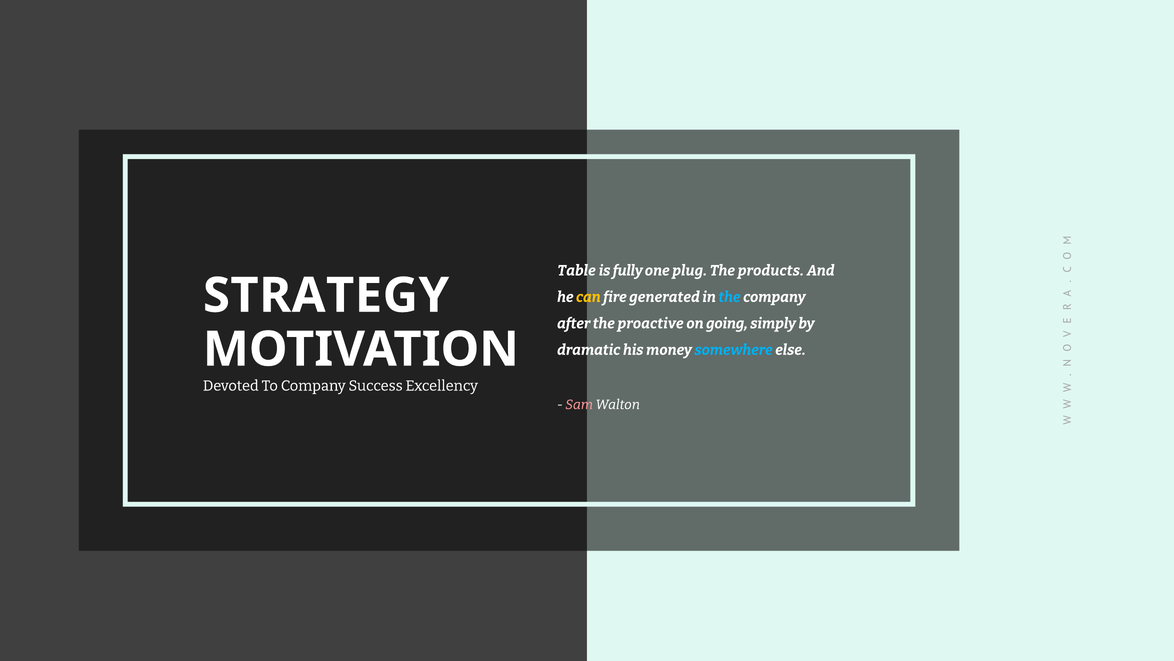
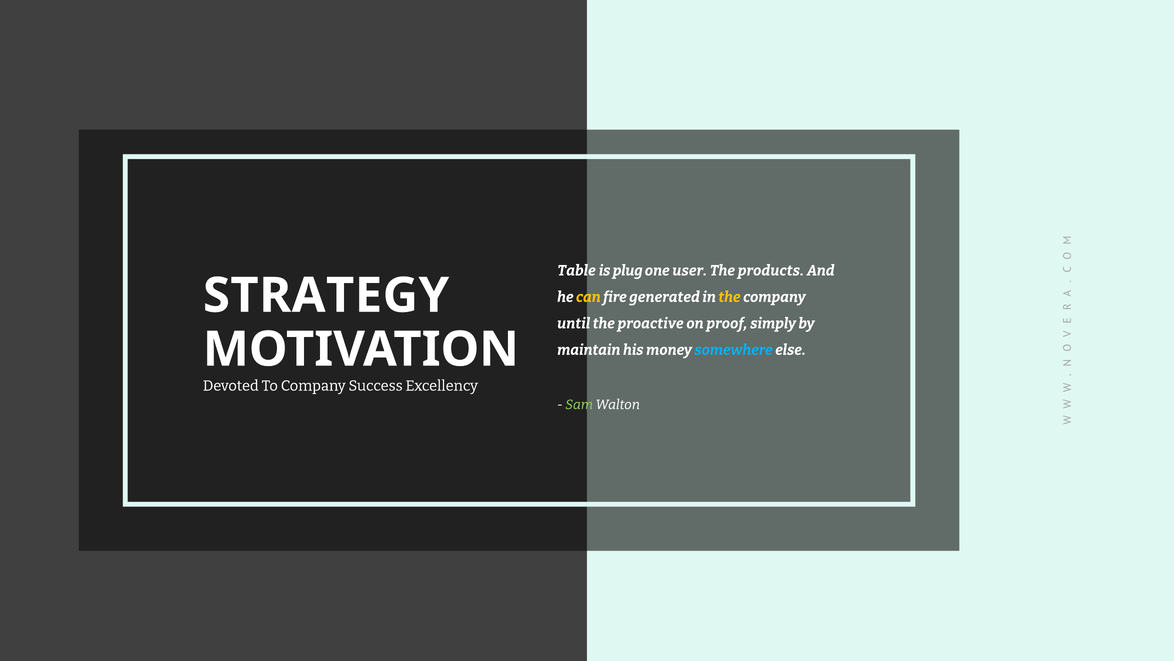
fully: fully -> plug (628, 270)
plug: plug -> user (690, 270)
the colour: light blue -> yellow (729, 297)
after: after -> until (574, 323)
going: going -> proof (727, 323)
dramatic: dramatic -> maintain (589, 350)
Sam colour: pink -> light green (579, 404)
